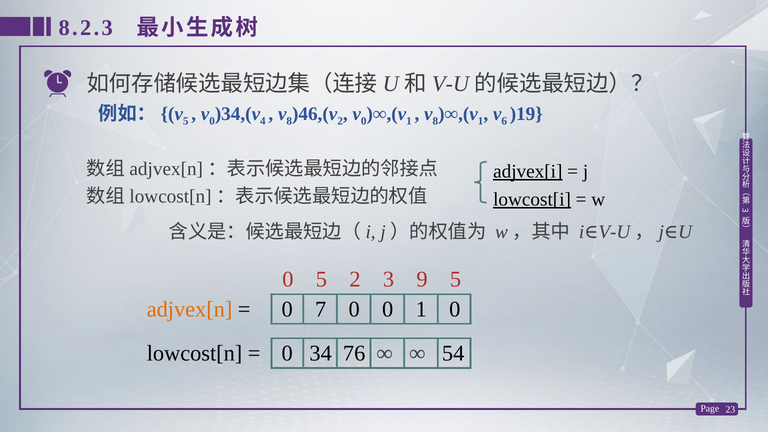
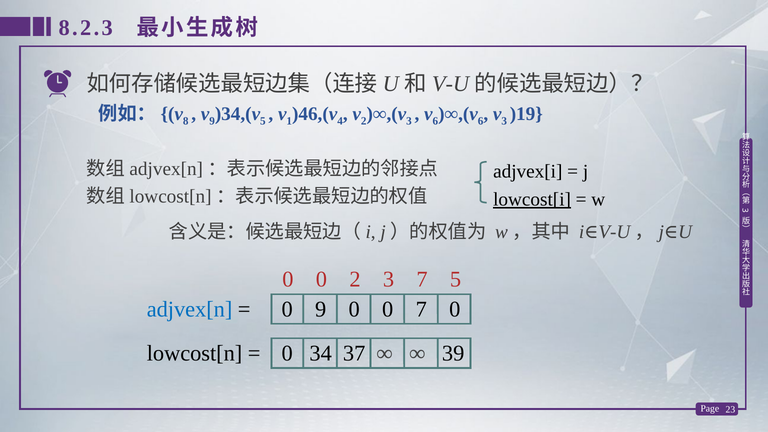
5: 5 -> 8 (186, 121)
0: 0 -> 9 (212, 121)
4: 4 -> 5 (263, 121)
8: 8 -> 1 (289, 121)
2: 2 -> 4 (340, 121)
0: 0 -> 2 (364, 121)
1: 1 -> 3 (409, 121)
8: 8 -> 6 (435, 121)
1: 1 -> 6 (481, 121)
6: 6 -> 3 (504, 121)
adjvex[i underline: present -> none (528, 171)
5: 5 -> 0 (321, 280)
3 9: 9 -> 7 (422, 280)
0 7: 7 -> 9 (321, 309)
0 1: 1 -> 7 (421, 309)
adjvex[n colour: orange -> blue (190, 309)
76: 76 -> 37 (354, 353)
54: 54 -> 39 (453, 353)
